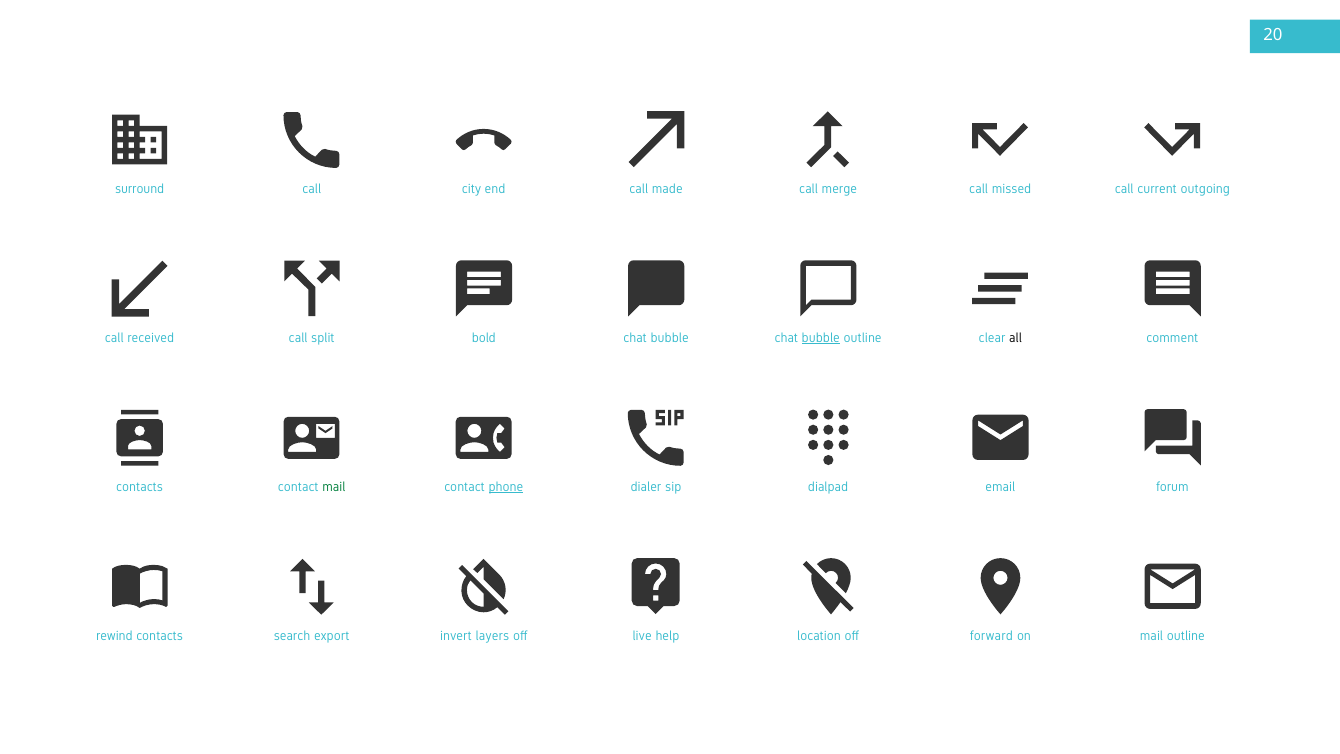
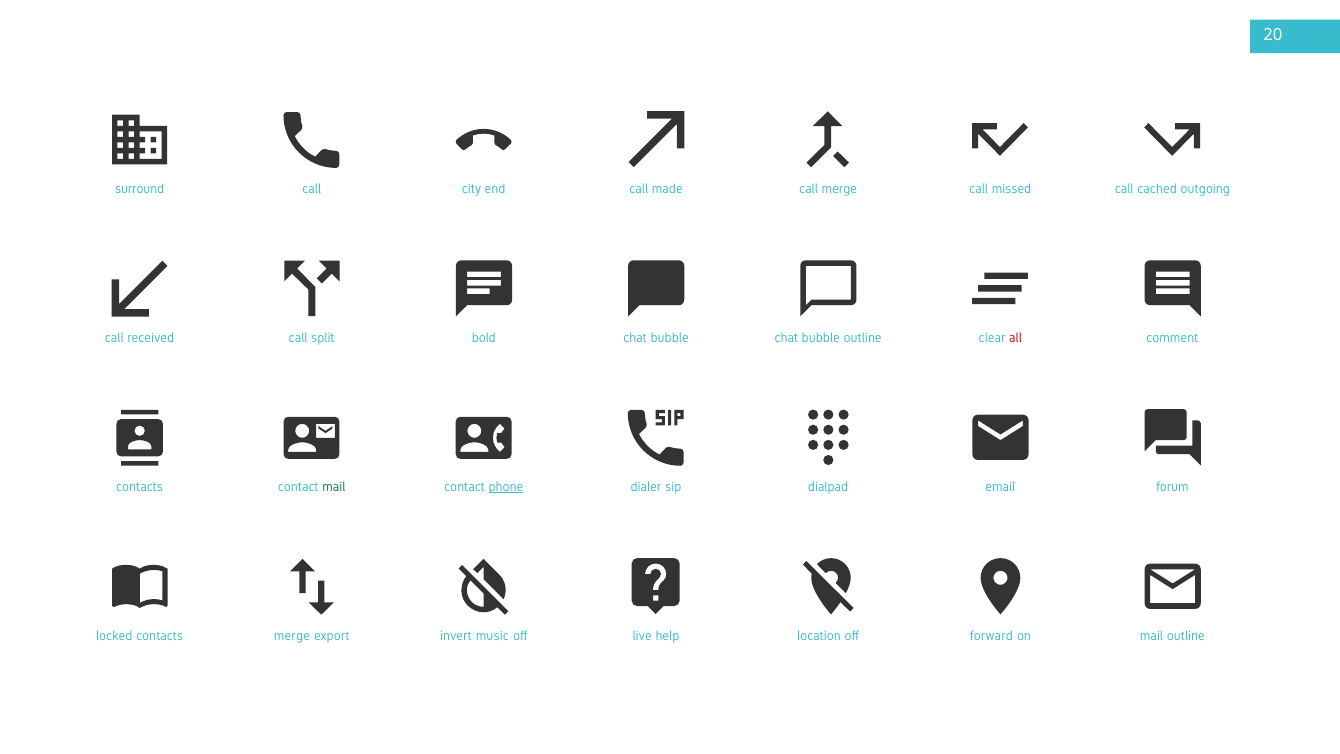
current: current -> cached (1157, 189)
bubble underline: present -> none (821, 338)
all colour: black -> red (1016, 338)
rewind: rewind -> locked (114, 635)
contacts search: search -> merge (292, 635)
layers: layers -> music (492, 635)
